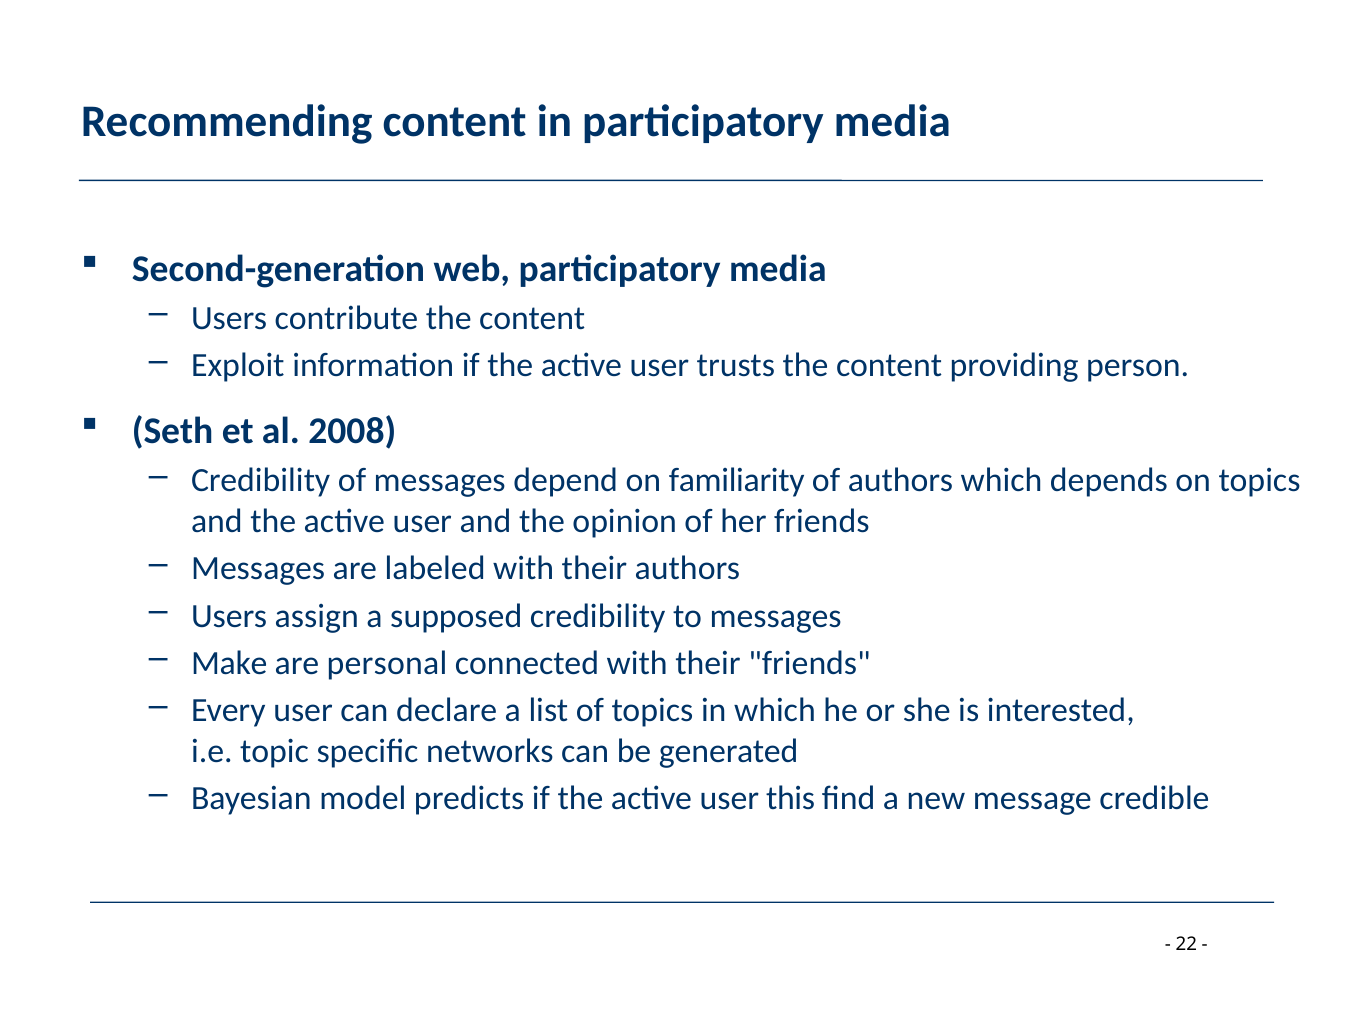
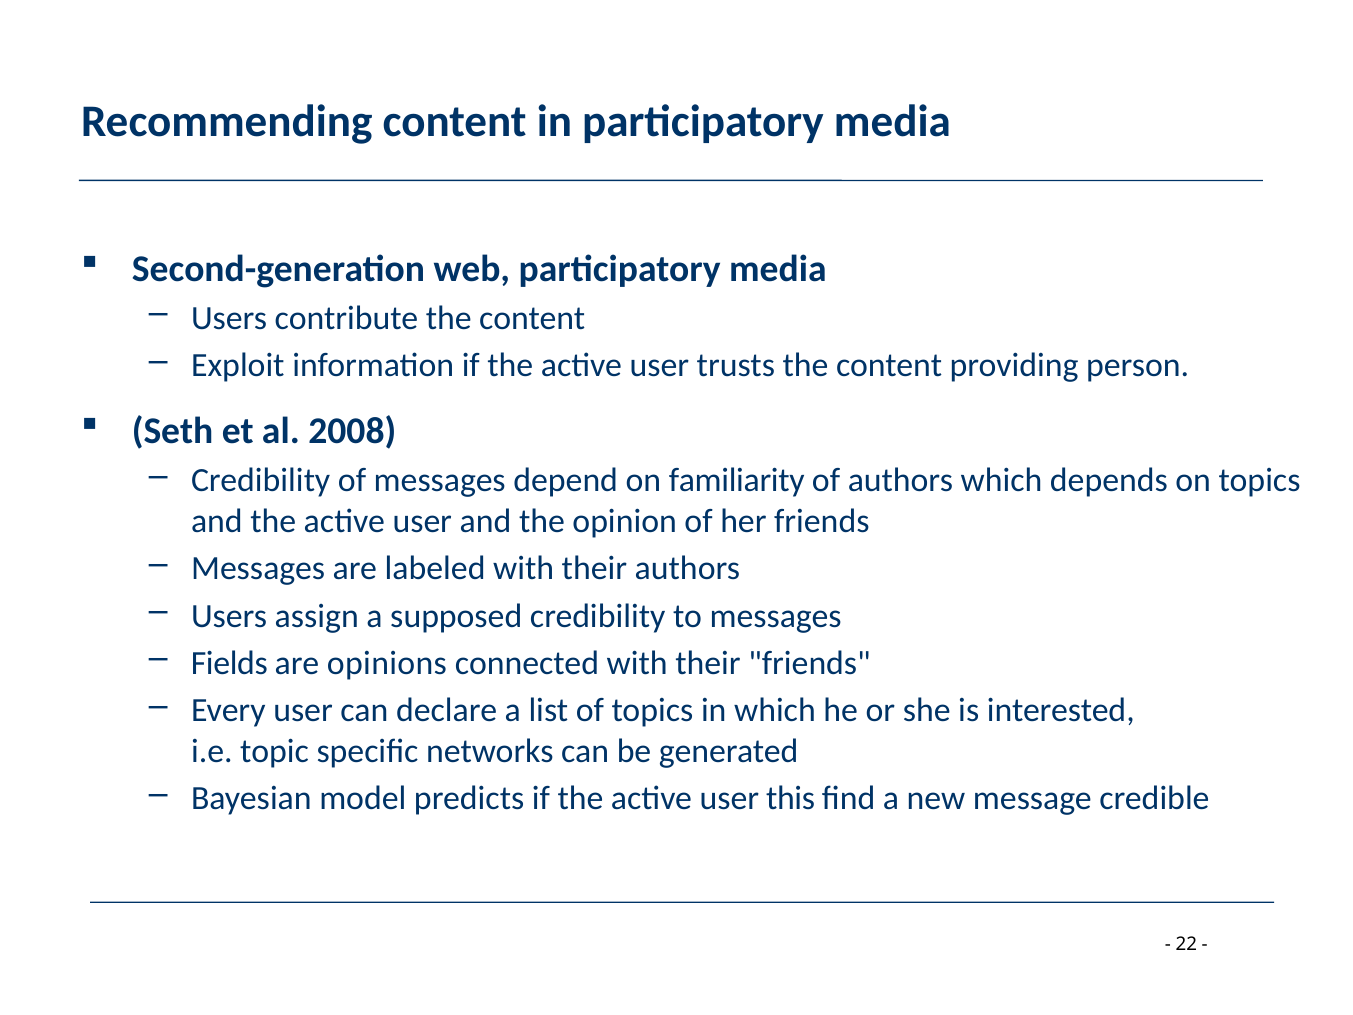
Make: Make -> Fields (229, 663)
personal: personal -> opinions (387, 663)
